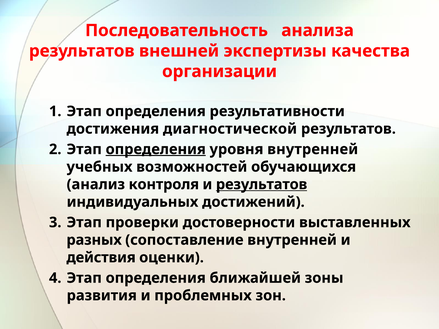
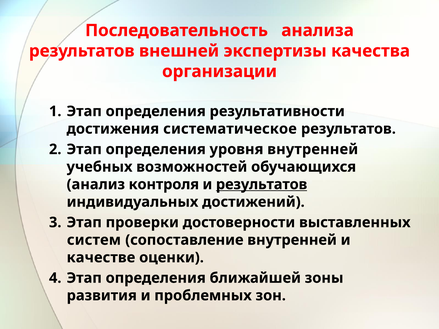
диагностической: диагностической -> систематическое (230, 129)
определения underline: present -> none (156, 149)
разных: разных -> систем (94, 240)
действия: действия -> качестве (101, 258)
